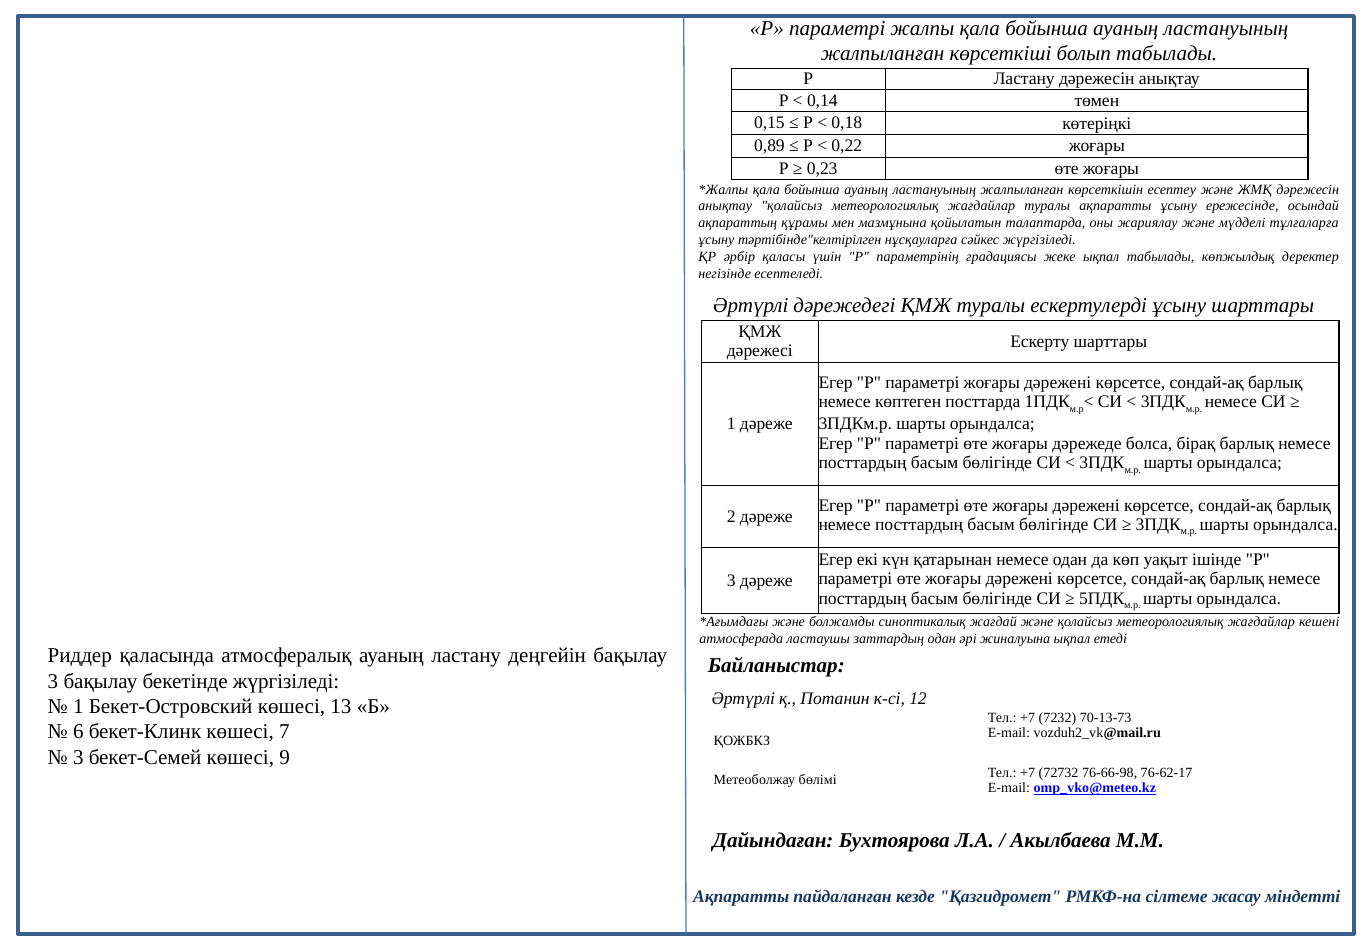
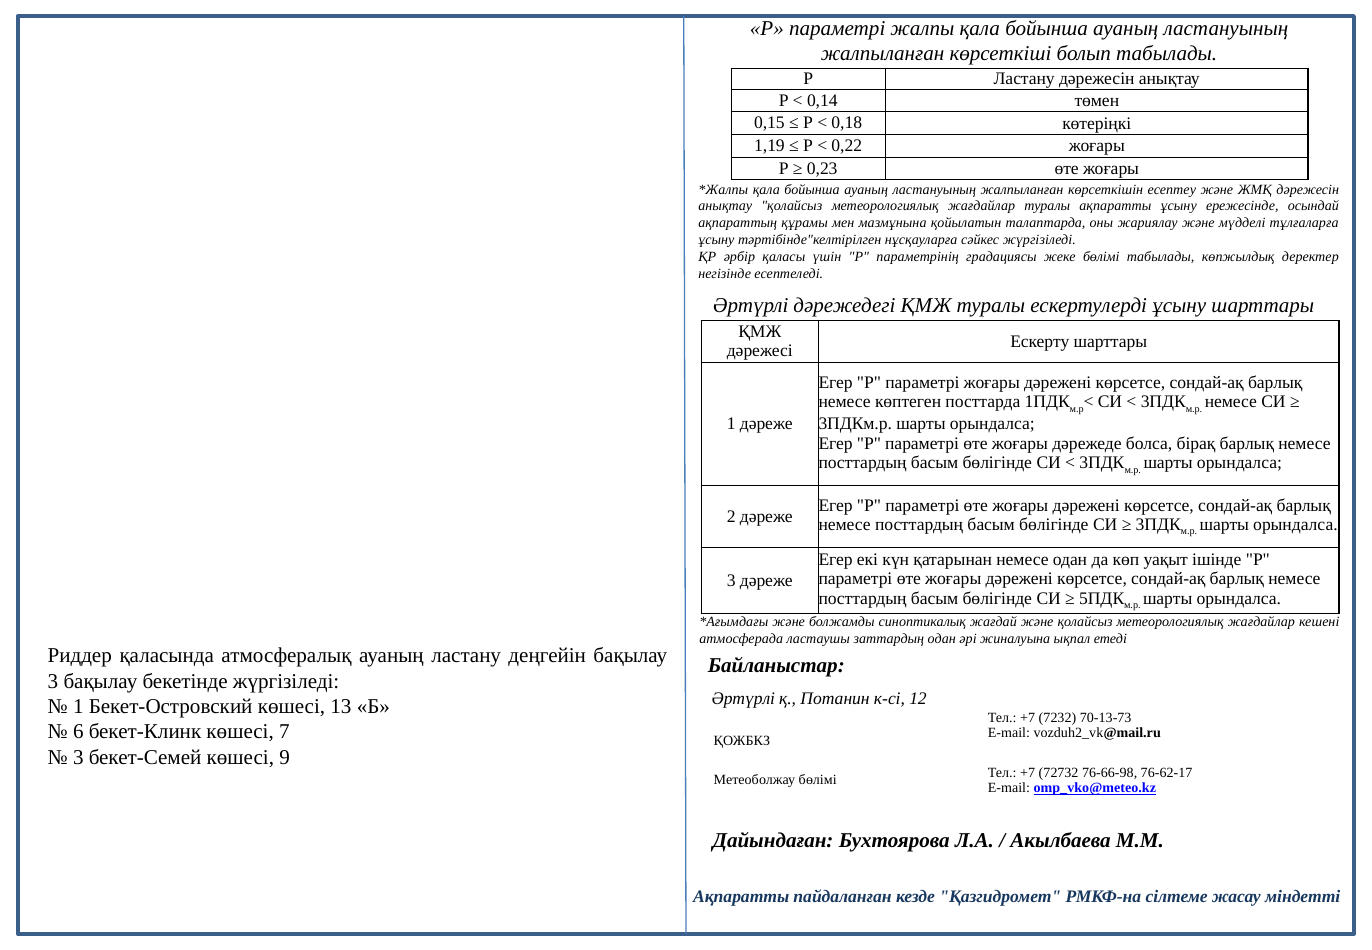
0,89: 0,89 -> 1,19 (769, 146)
жеке ықпал: ықпал -> бөлімі (1101, 257)
